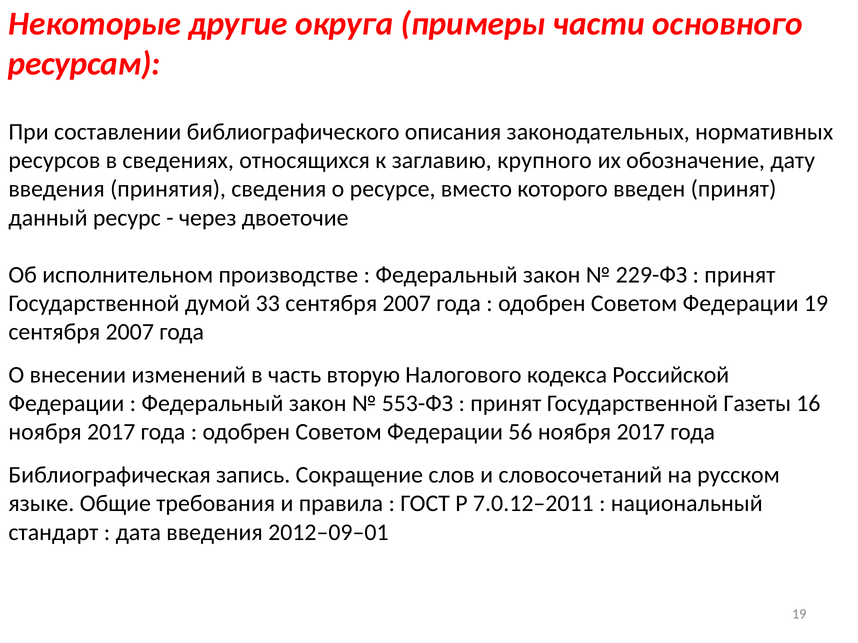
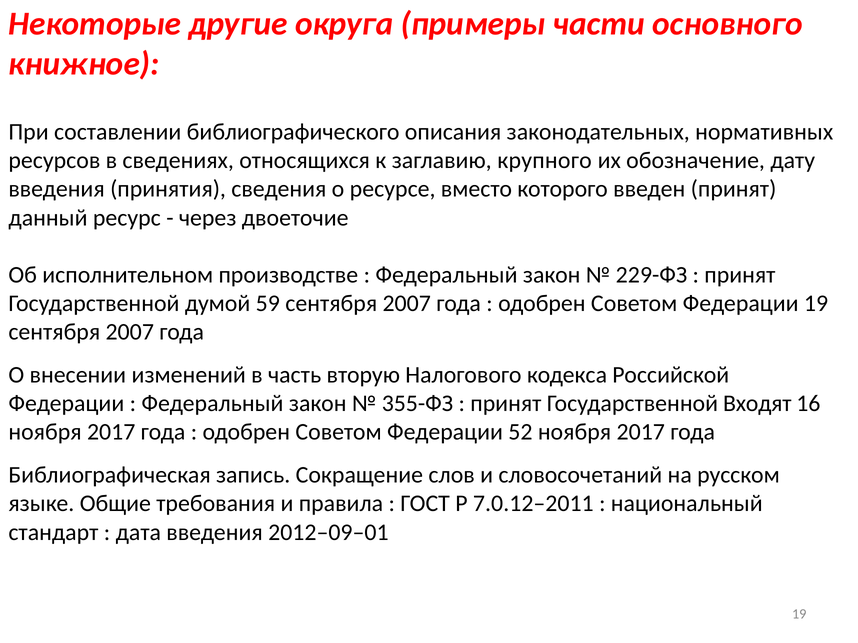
ресурсам: ресурсам -> книжное (84, 64)
33: 33 -> 59 (268, 304)
553-ФЗ: 553-ФЗ -> 355-ФЗ (417, 404)
Газеты: Газеты -> Входят (757, 404)
56: 56 -> 52 (520, 432)
